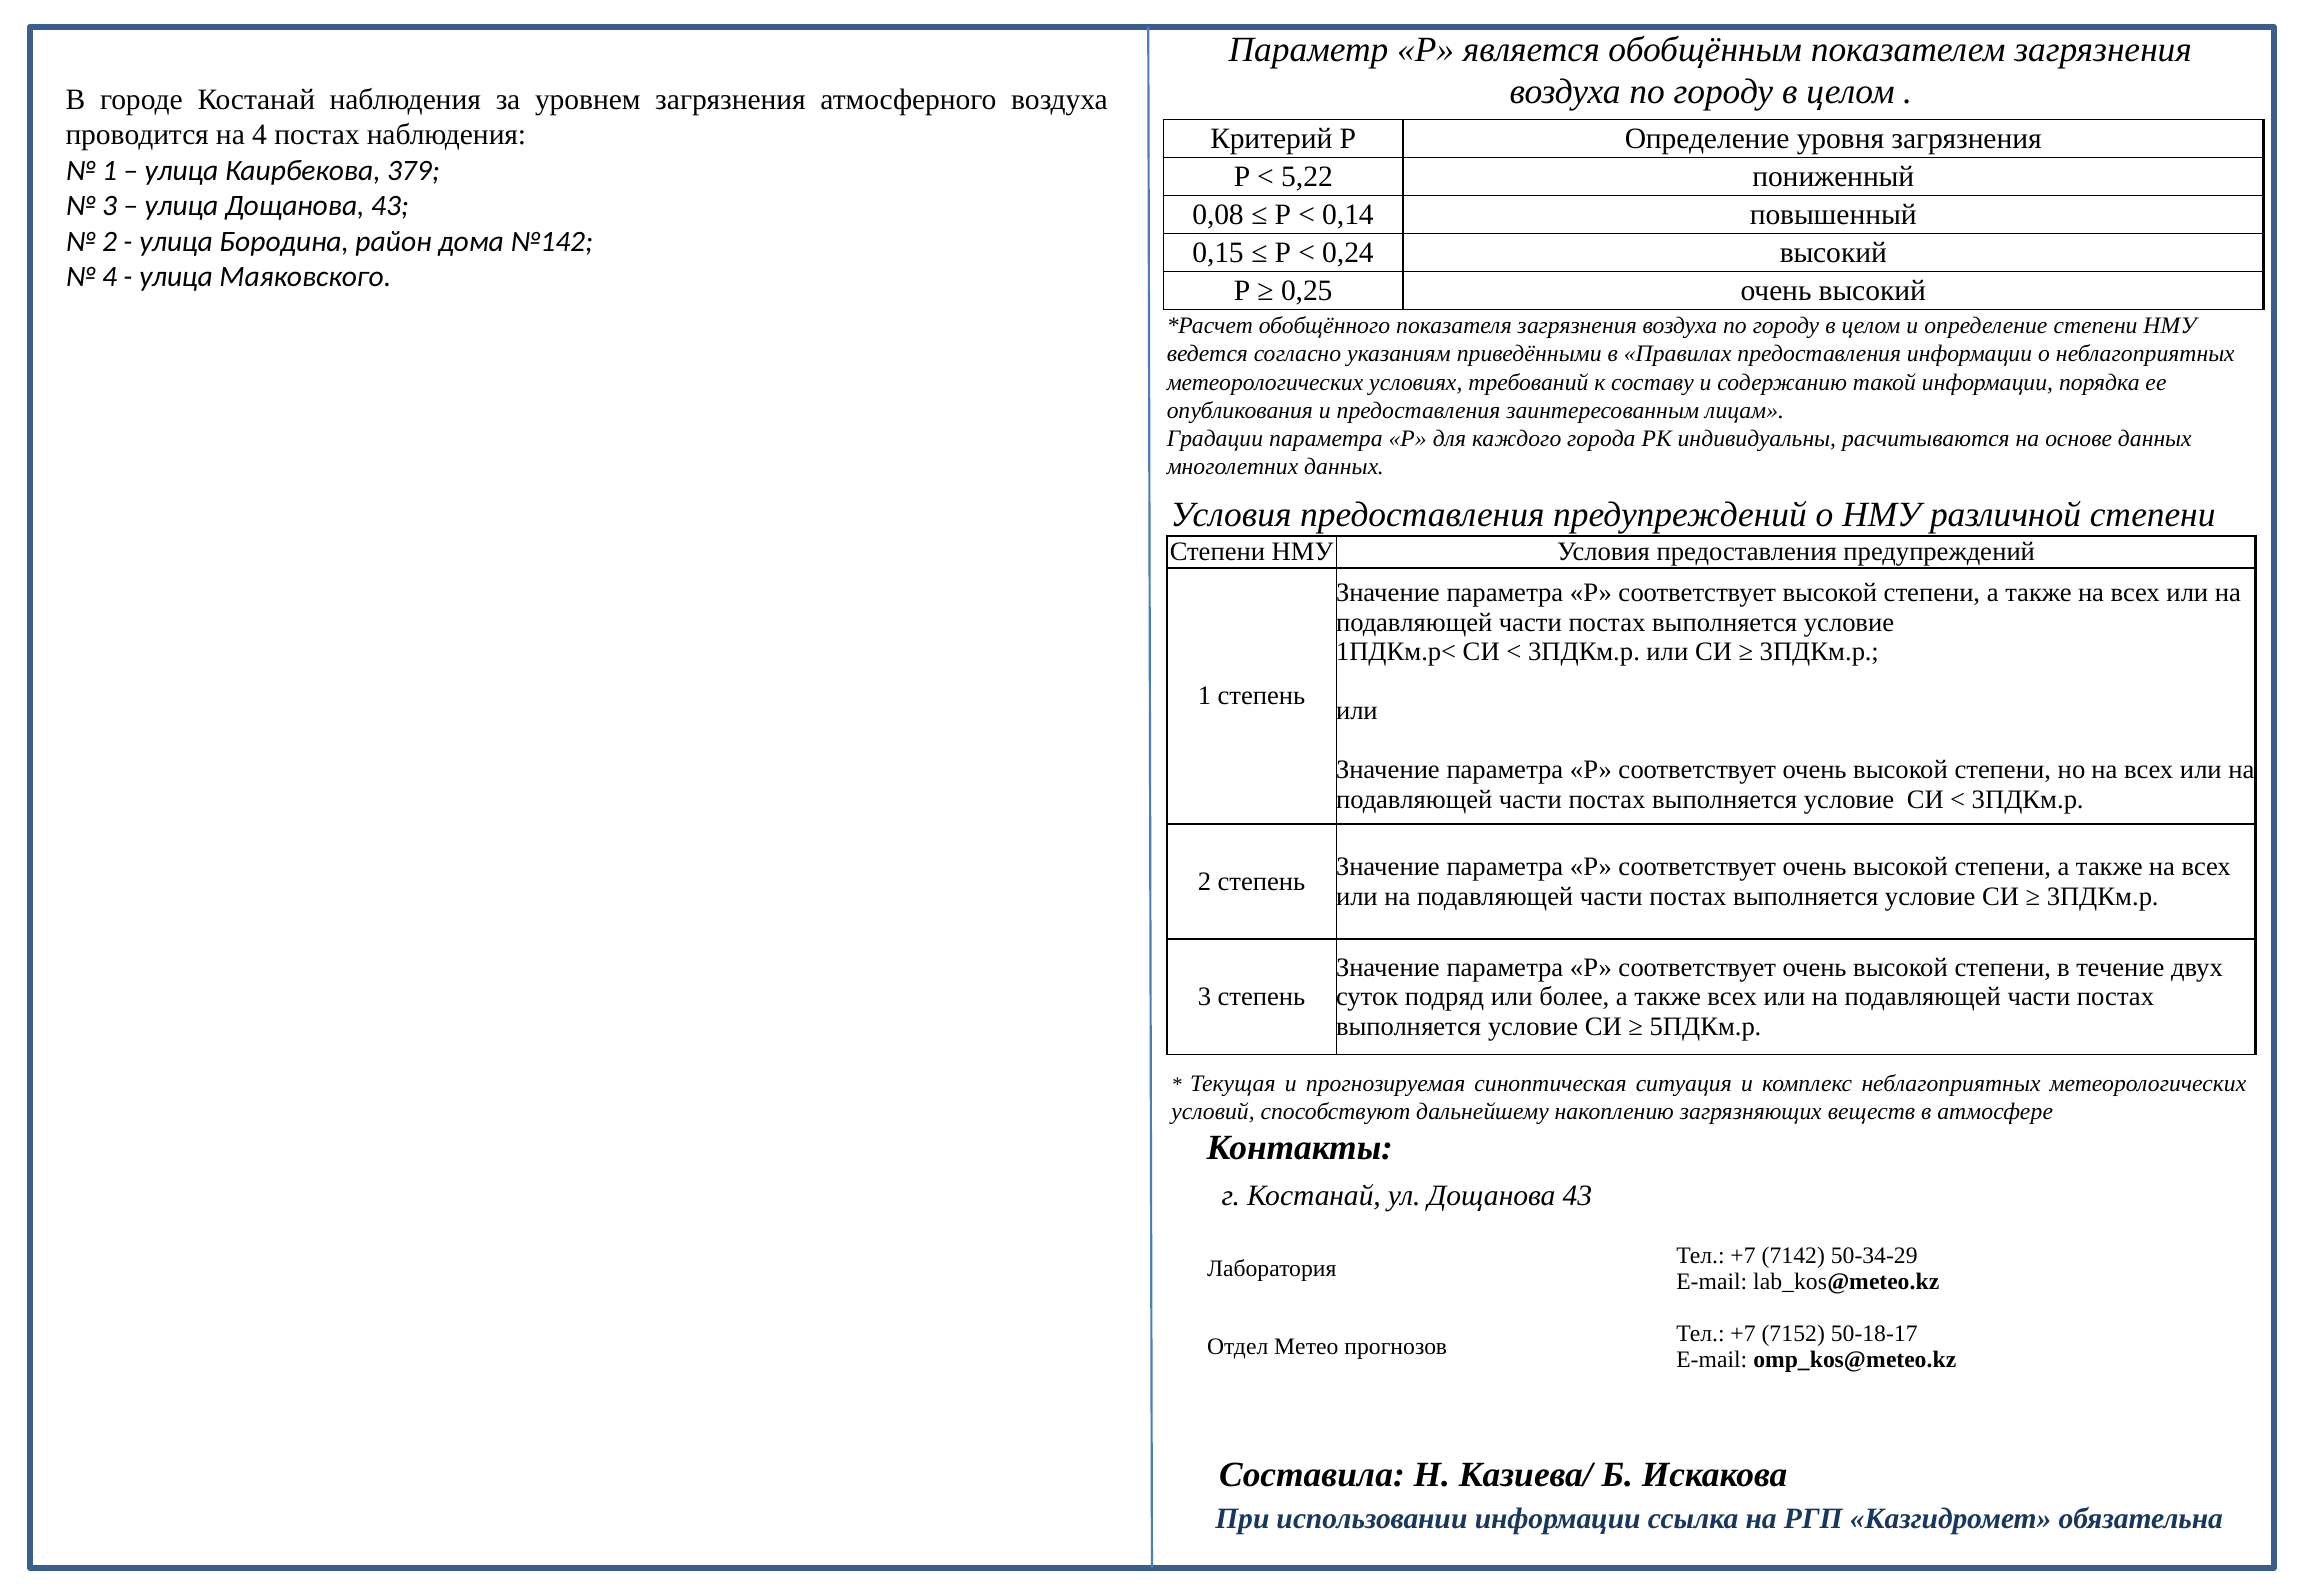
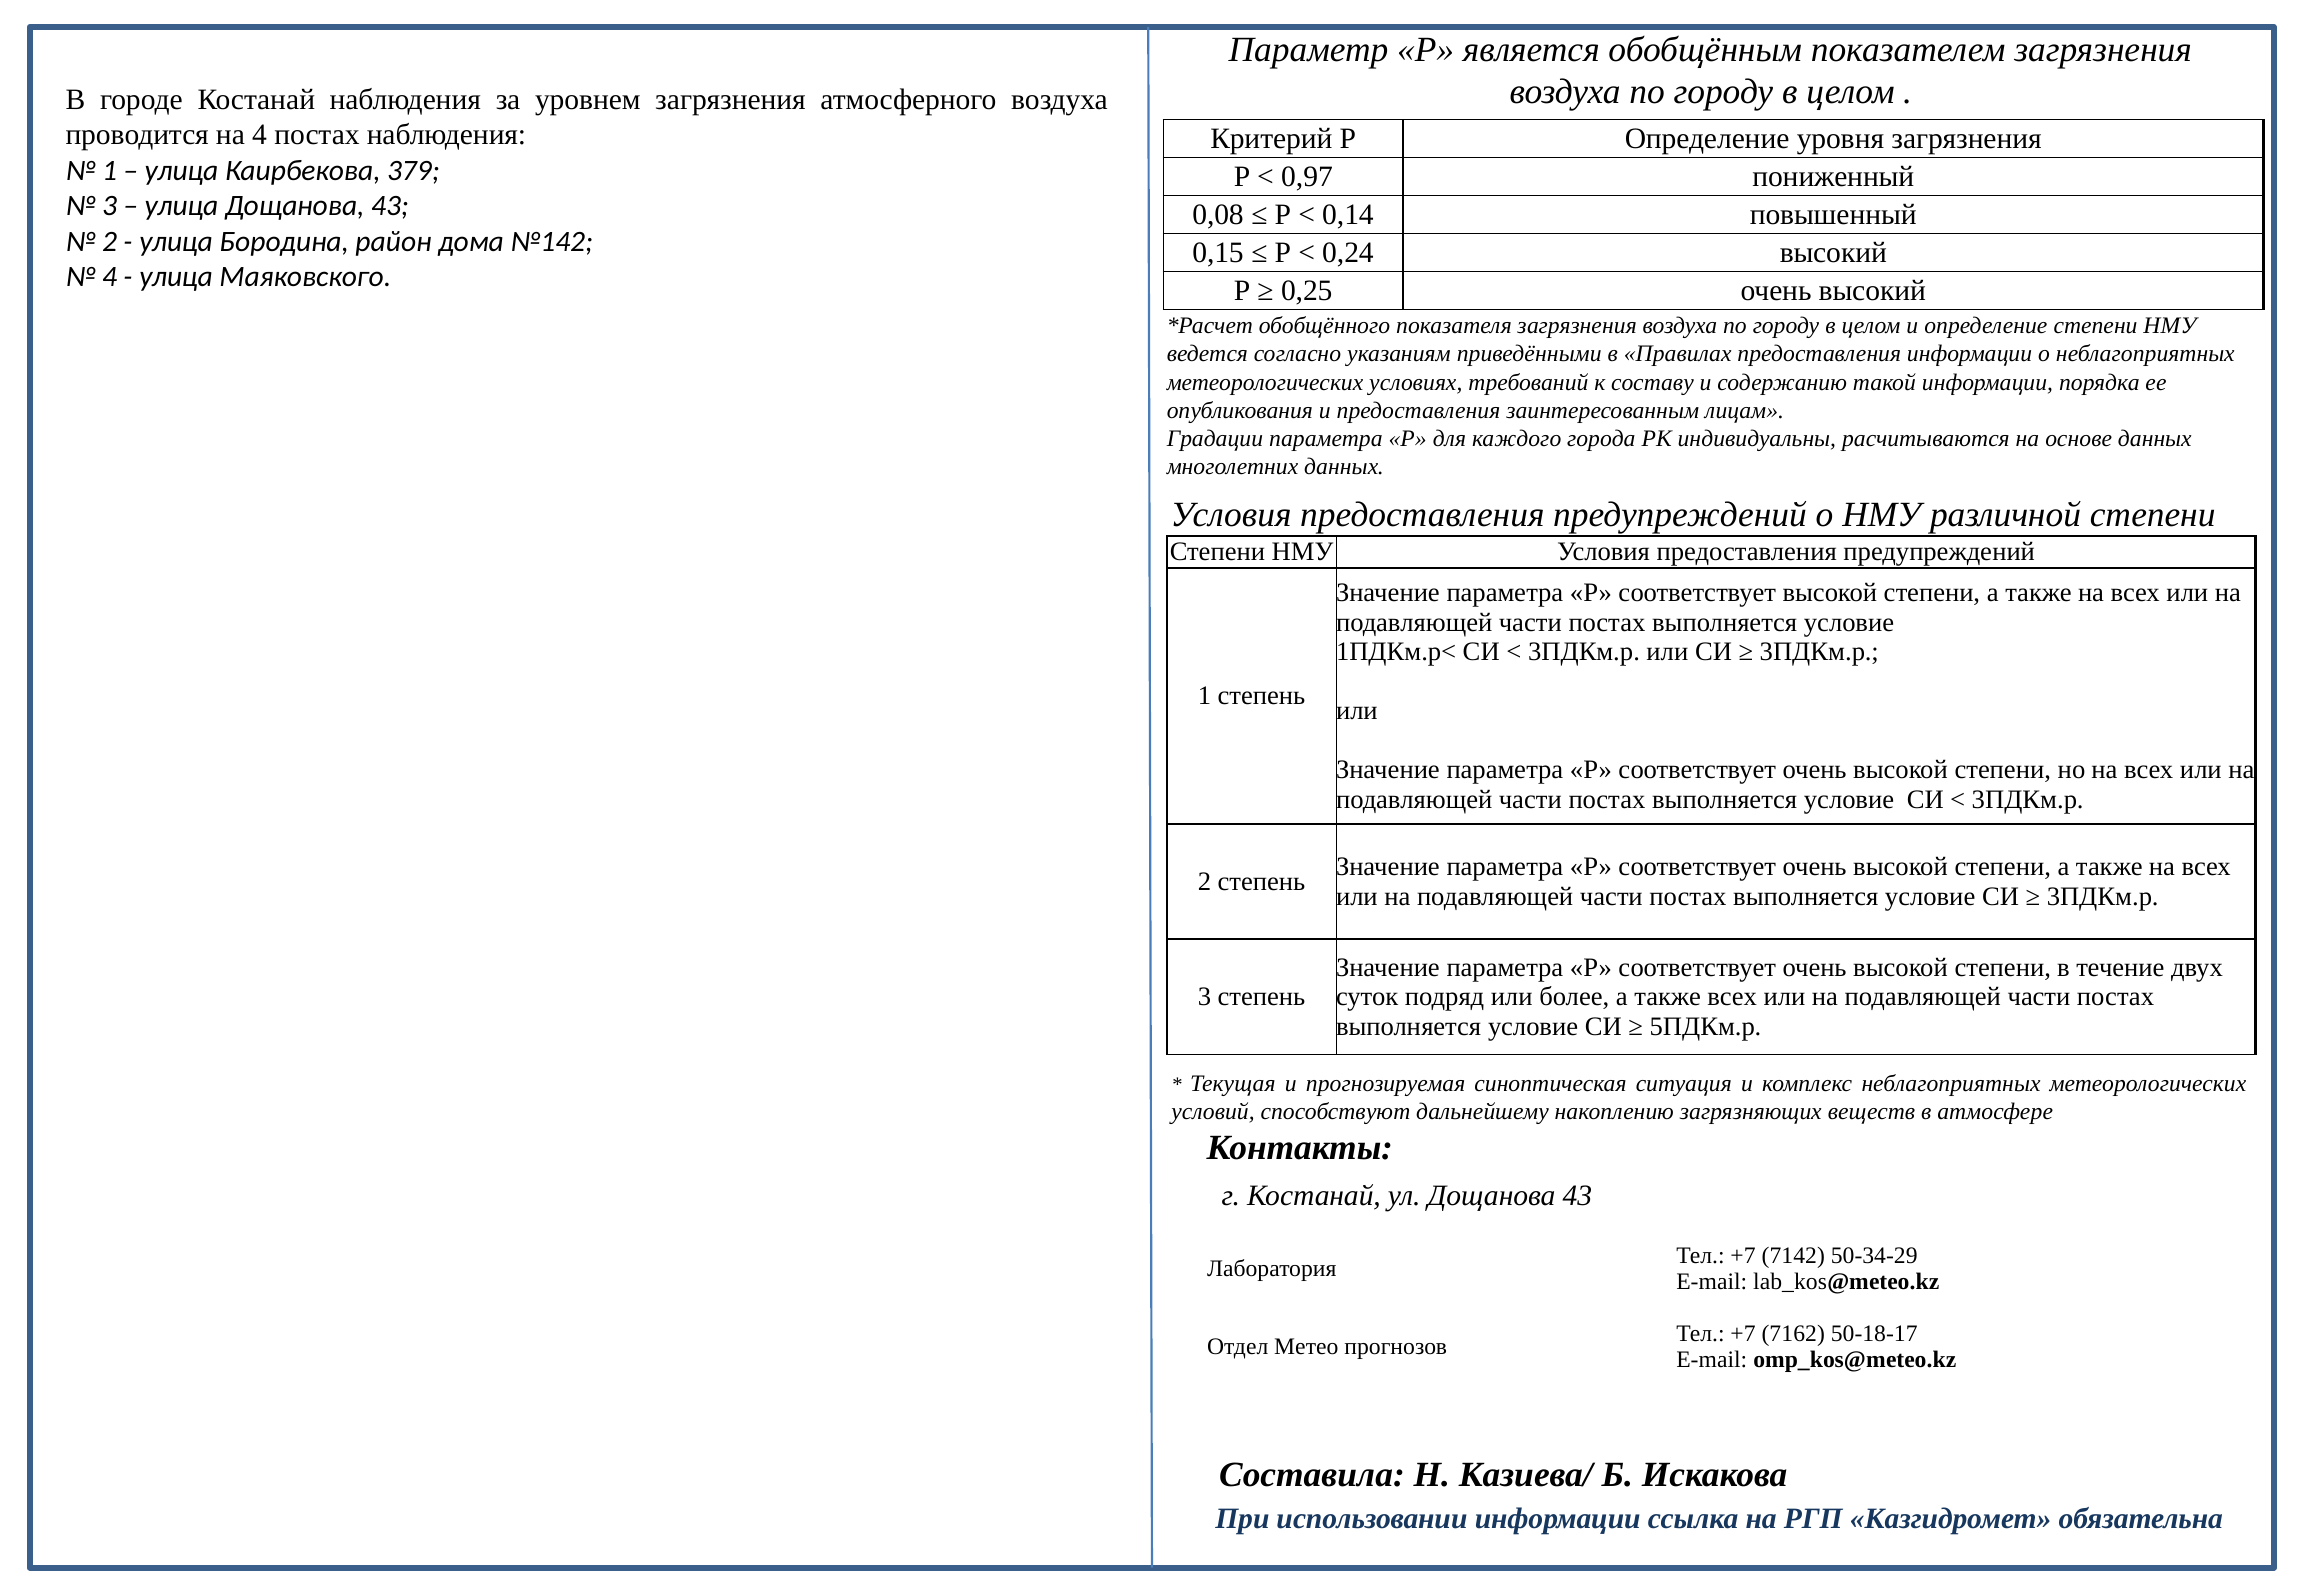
5,22: 5,22 -> 0,97 (1307, 176)
7152: 7152 -> 7162 (1793, 1334)
